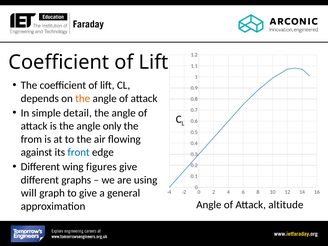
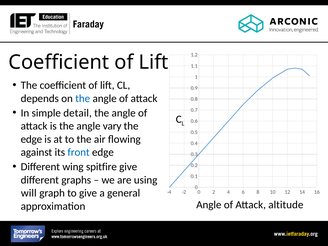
the colour: orange -> blue (83, 98)
only: only -> vary (112, 126)
from: from -> edge (31, 139)
figures: figures -> spitfire (101, 167)
